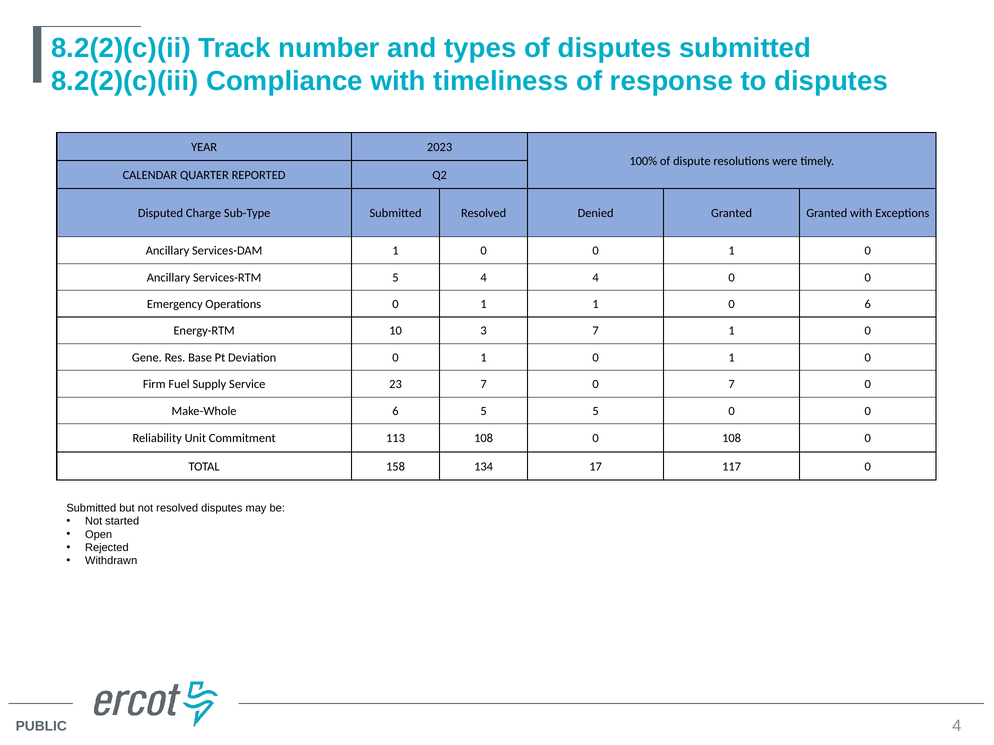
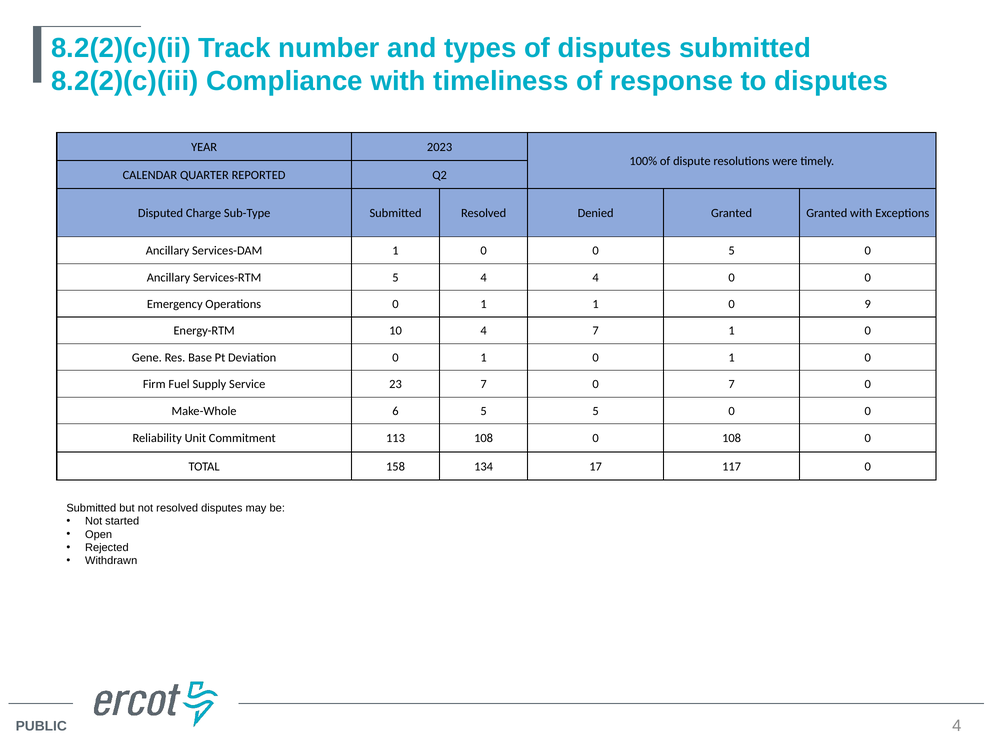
0 0 1: 1 -> 5 (732, 251)
0 6: 6 -> 9 (868, 304)
10 3: 3 -> 4 (484, 331)
